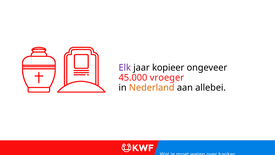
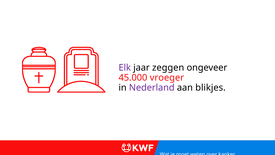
kopieer: kopieer -> zeggen (168, 67)
Nederland colour: orange -> purple (152, 88)
allebei: allebei -> blikjes (210, 88)
